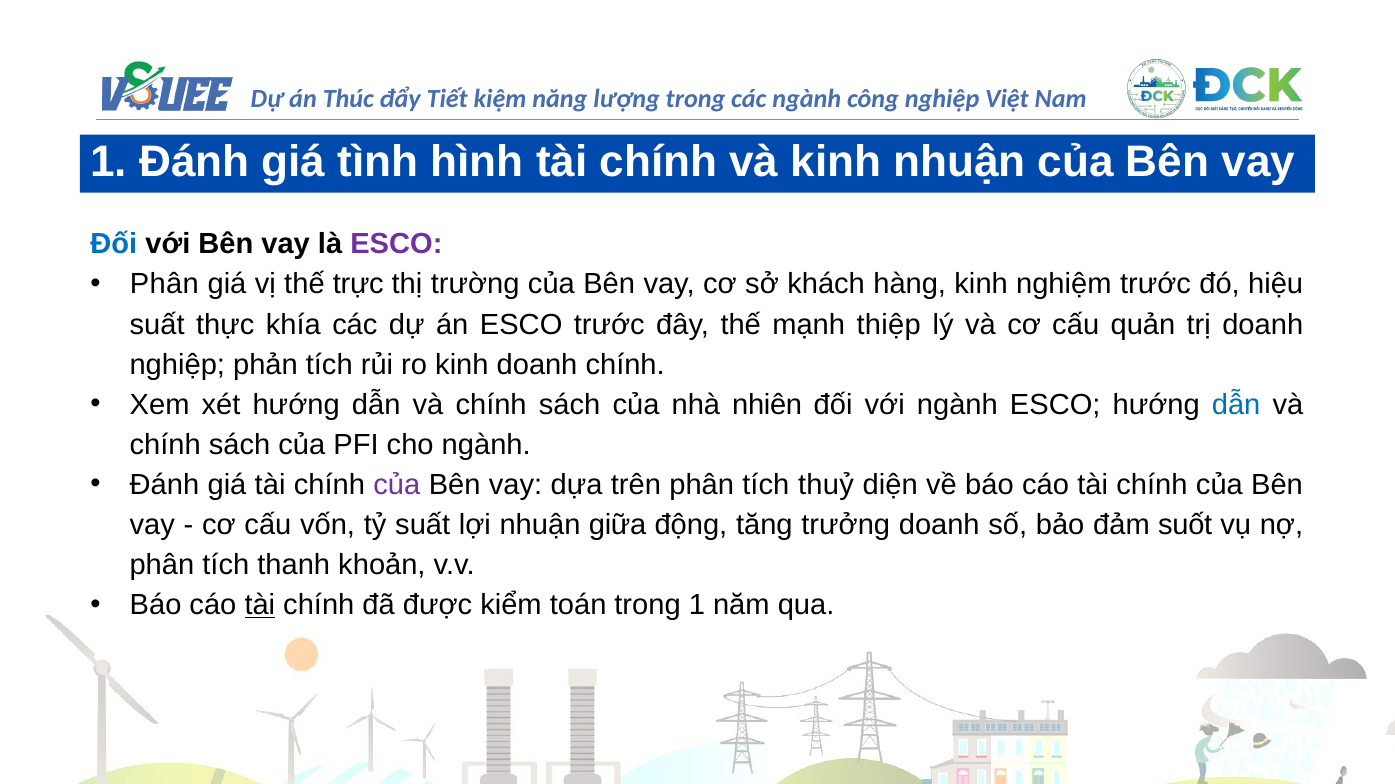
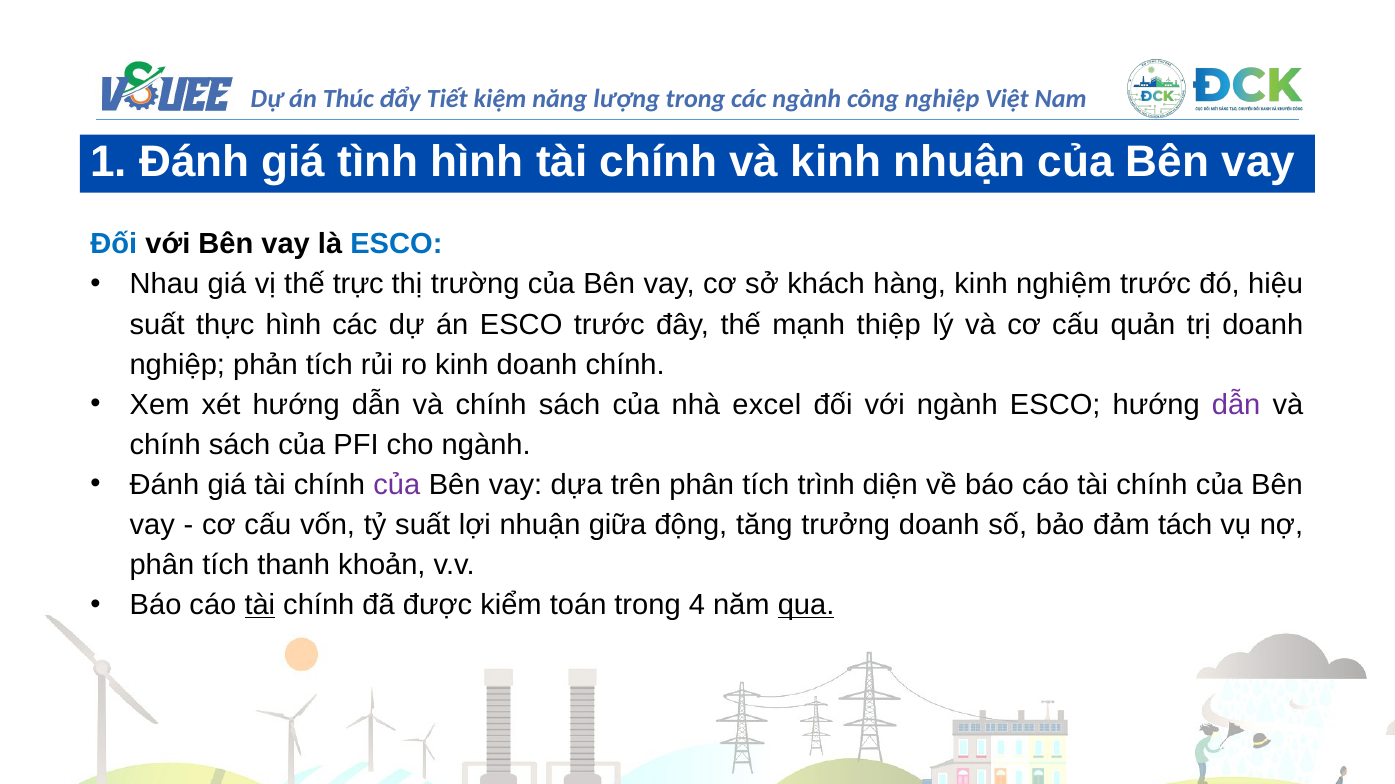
ESCO colour: purple -> blue (396, 245)
Phân: Phân -> Nhau (164, 285)
thực khía: khía -> hình (293, 325)
nhiên: nhiên -> excel (767, 405)
dẫn colour: blue -> purple (1236, 405)
thuỷ: thuỷ -> trình (826, 485)
suốt: suốt -> tách (1185, 525)
trong 1: 1 -> 4 (697, 606)
qua underline: none -> present (806, 606)
